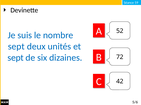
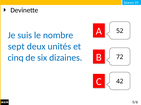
sept: sept -> cinq (16, 58)
